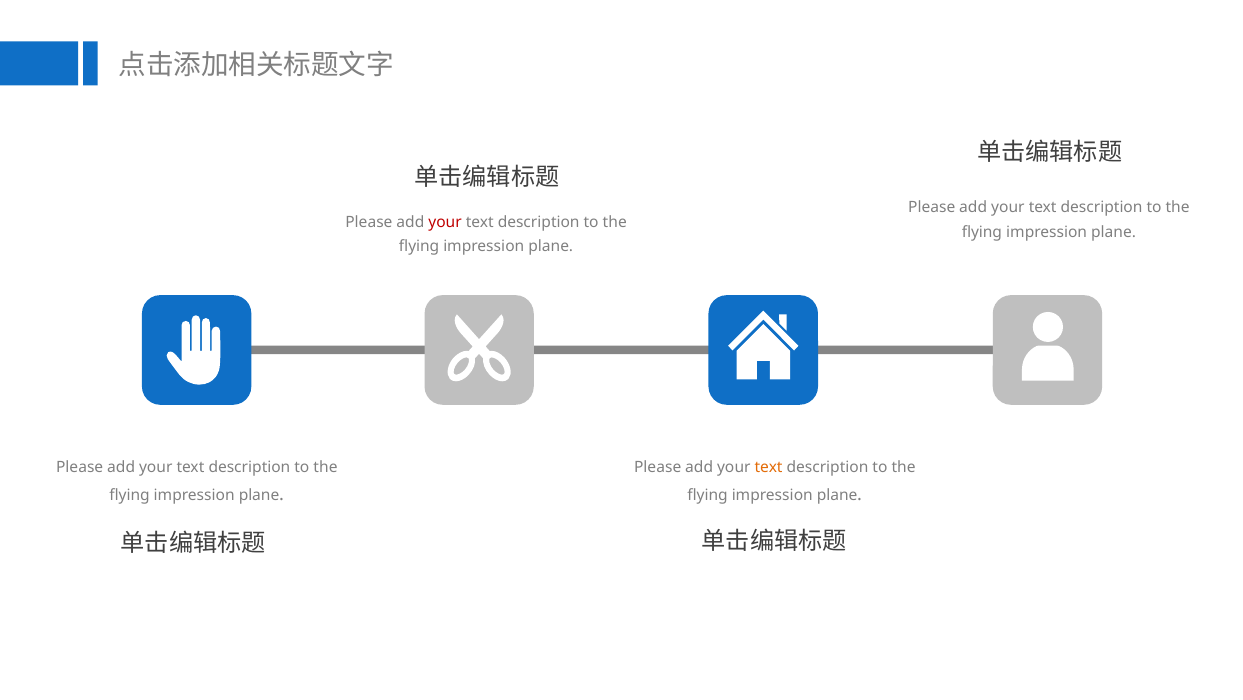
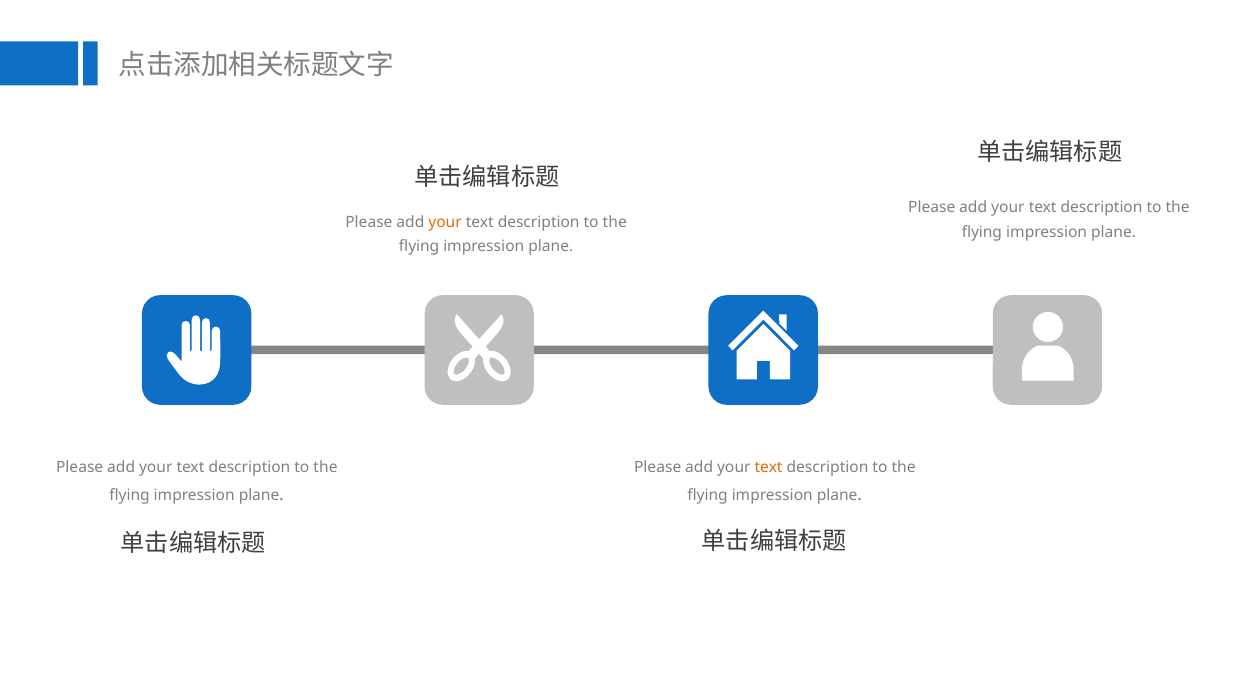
your colour: red -> orange (445, 222)
